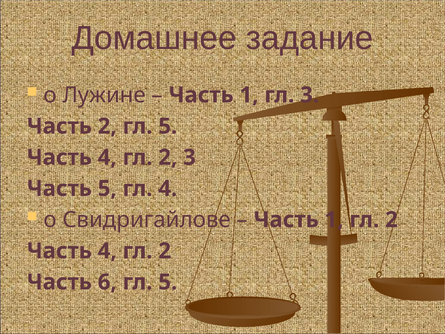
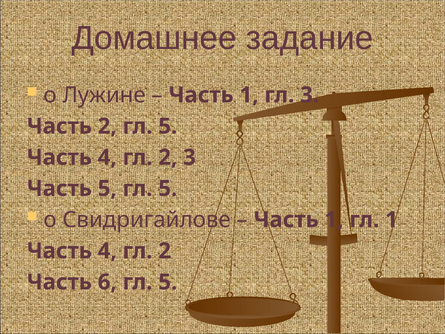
5 гл 4: 4 -> 5 (168, 188)
1 гл 2: 2 -> 1 (391, 220)
